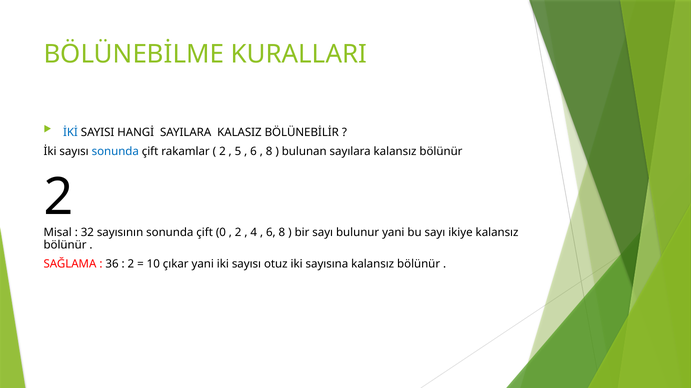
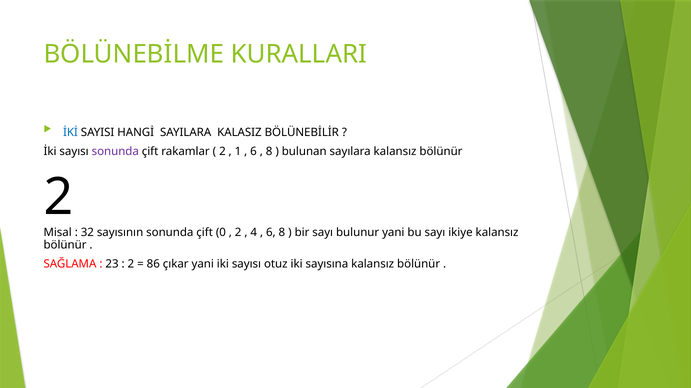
sonunda colour: blue -> purple (115, 152)
5: 5 -> 1 (238, 152)
36: 36 -> 23 (112, 264)
10: 10 -> 86 (153, 264)
